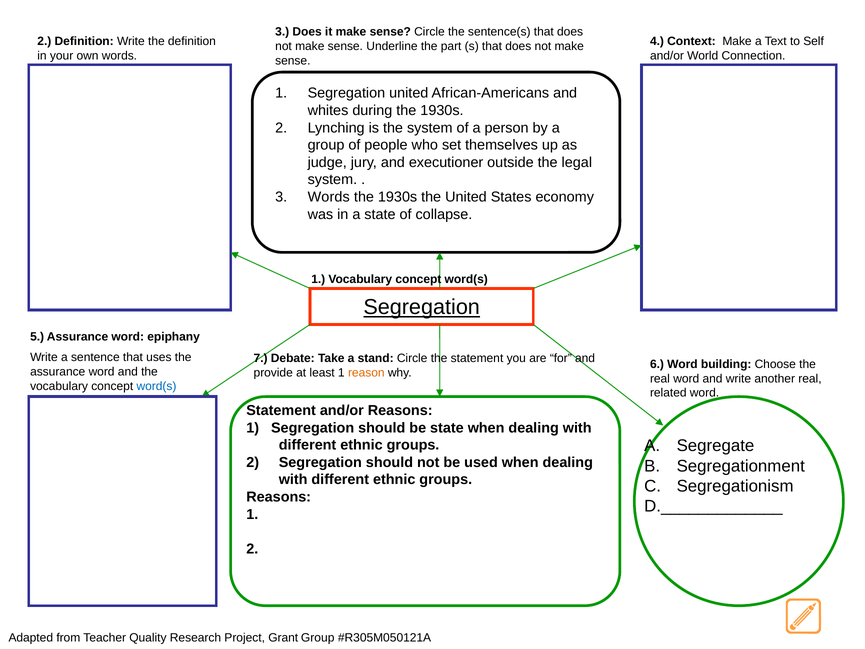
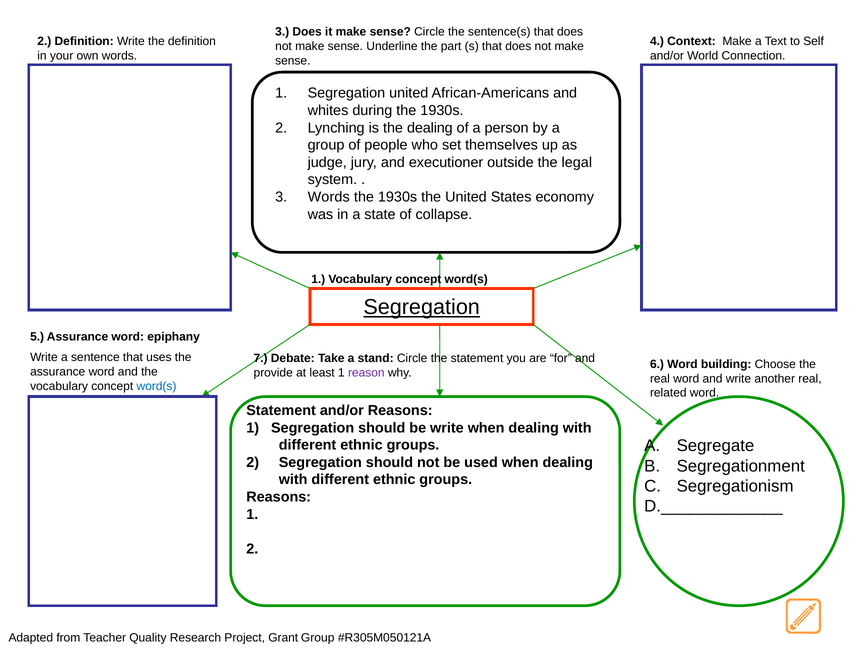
the system: system -> dealing (430, 128)
reason colour: orange -> purple (366, 373)
be state: state -> write (447, 428)
